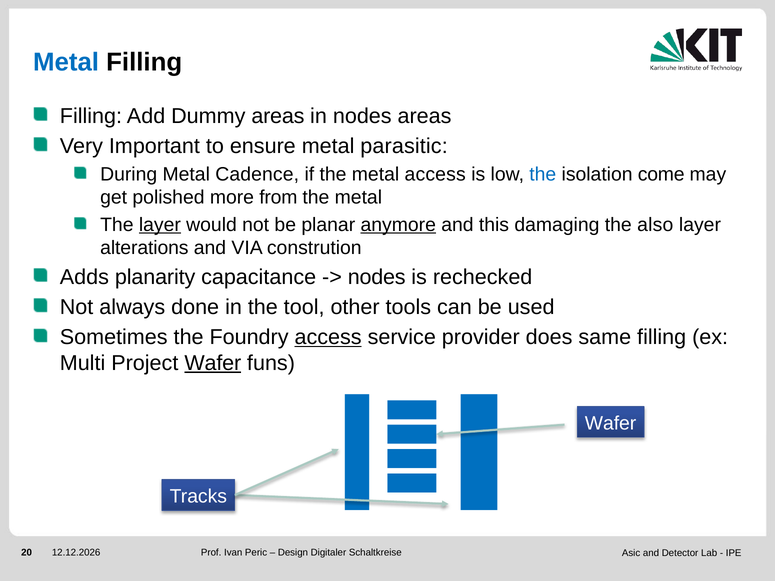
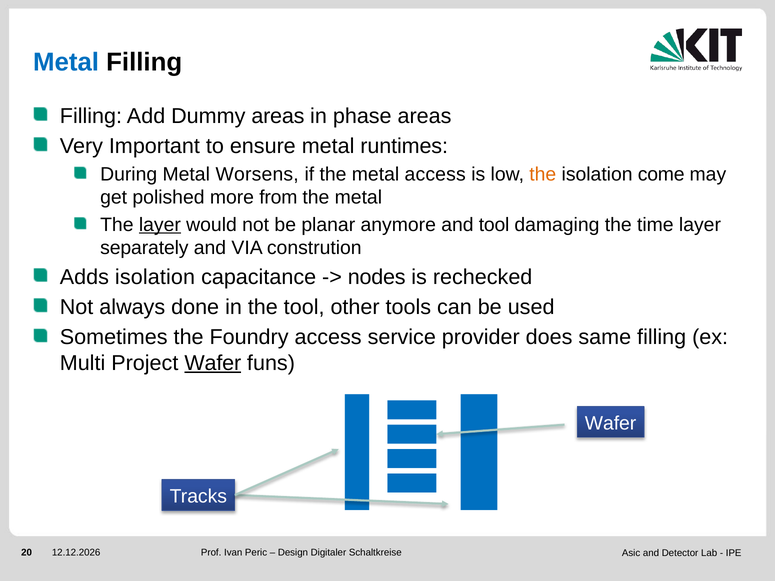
in nodes: nodes -> phase (362, 116)
parasitic: parasitic -> runtimes (404, 146)
Cadence: Cadence -> Worsens (257, 174)
the colour: blue -> orange (543, 174)
anymore underline: present -> none (398, 225)
and this: this -> tool (494, 225)
also: also -> time (655, 225)
alterations: alterations -> separately (144, 248)
Adds planarity: planarity -> isolation (155, 277)
access underline: present -> none (328, 337)
